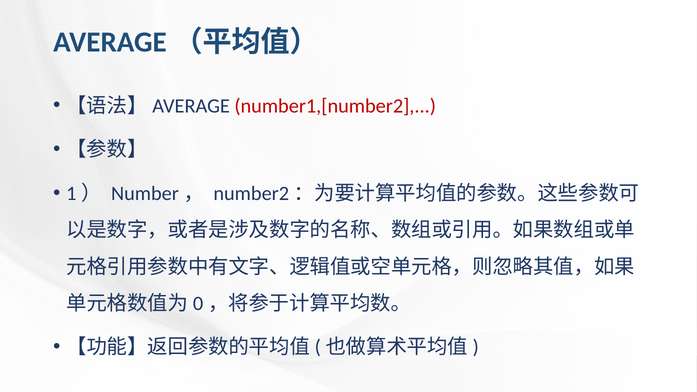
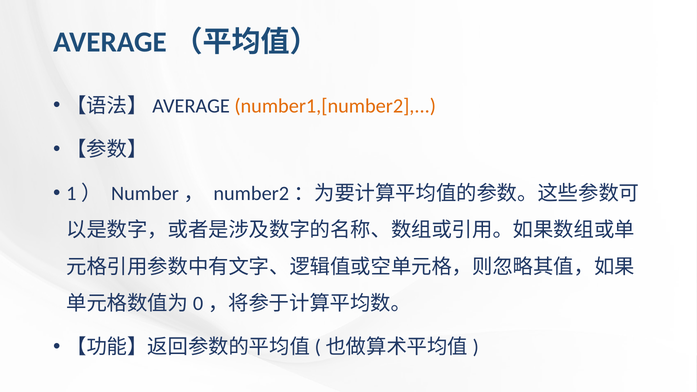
number1,[number2 colour: red -> orange (335, 106)
